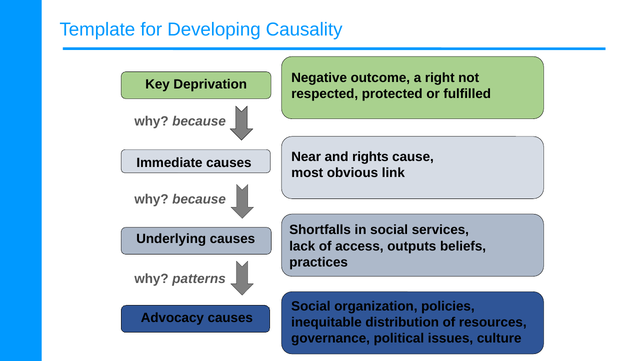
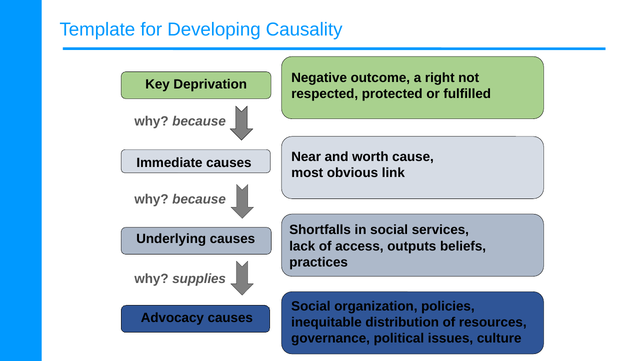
rights: rights -> worth (370, 157)
patterns: patterns -> supplies (199, 279)
